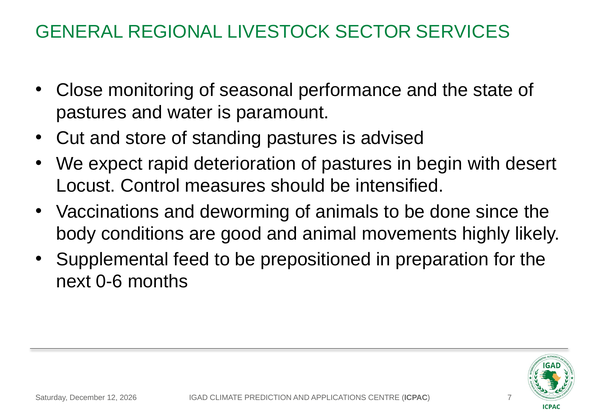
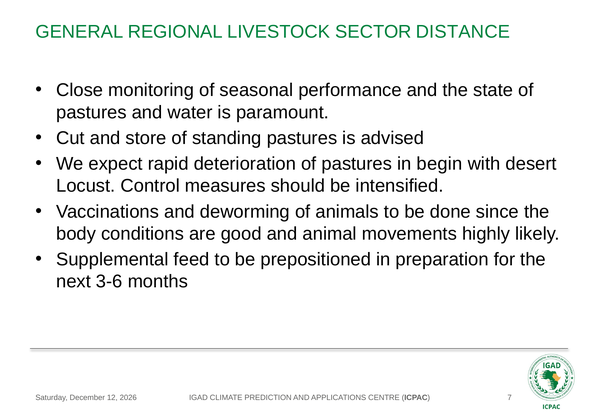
SERVICES: SERVICES -> DISTANCE (463, 32)
0-6: 0-6 -> 3-6 (109, 282)
